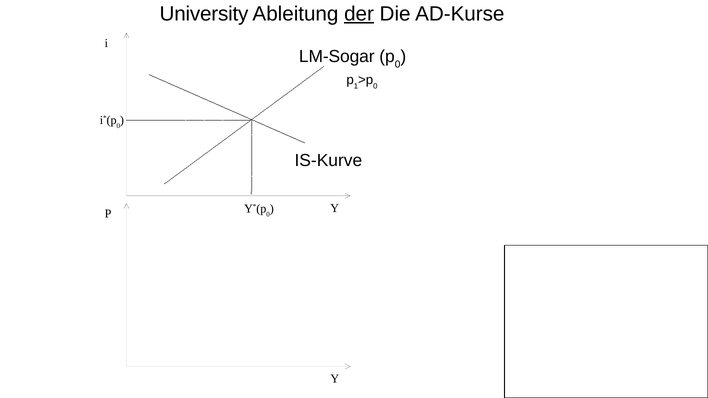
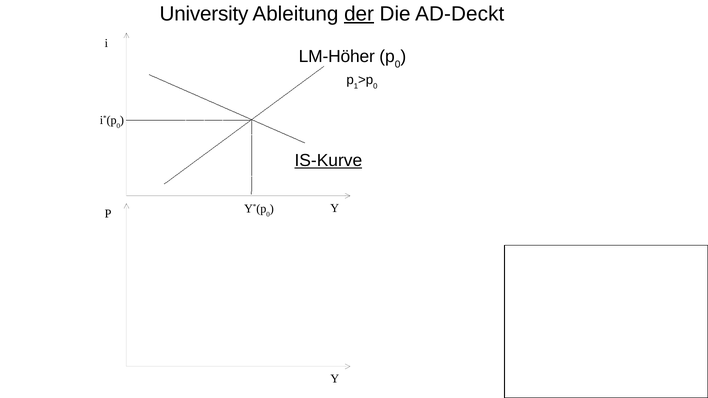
AD-Kurse: AD-Kurse -> AD-Deckt (460, 14)
LM-Sogar: LM-Sogar -> LM-Höher (337, 56)
IS-Kurve underline: none -> present (328, 161)
